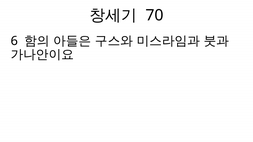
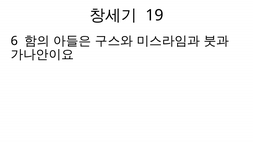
70: 70 -> 19 (154, 15)
